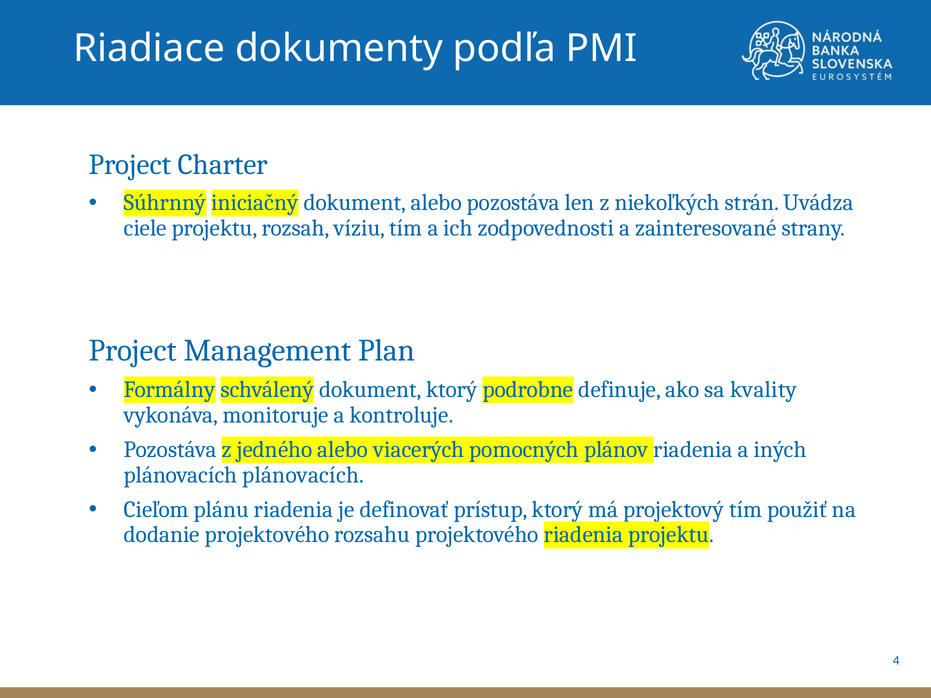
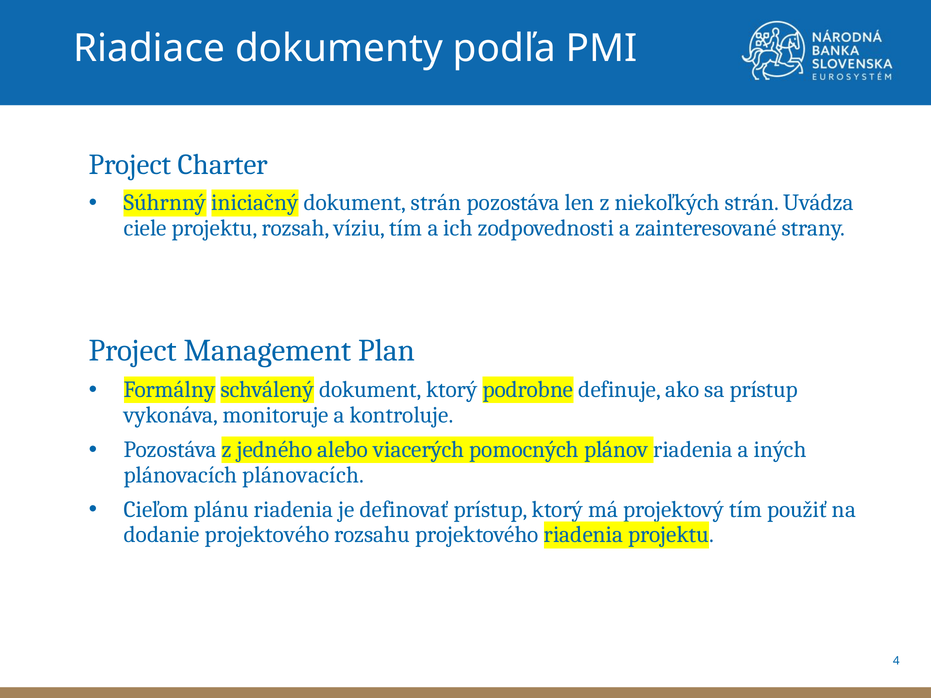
dokument alebo: alebo -> strán (436, 203)
sa kvality: kvality -> prístup (764, 390)
